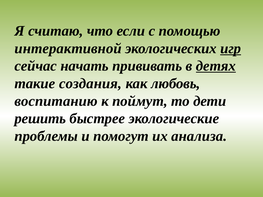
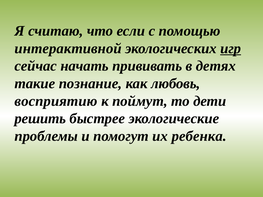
детях underline: present -> none (216, 66)
создания: создания -> познание (90, 84)
воспитанию: воспитанию -> восприятию (56, 101)
анализа: анализа -> ребенка (199, 136)
